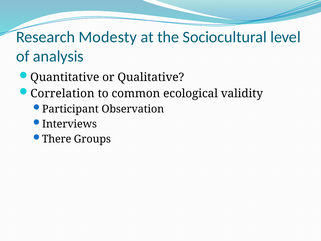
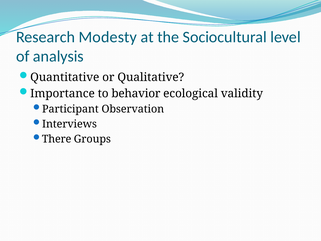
Correlation: Correlation -> Importance (63, 93)
common: common -> behavior (136, 93)
